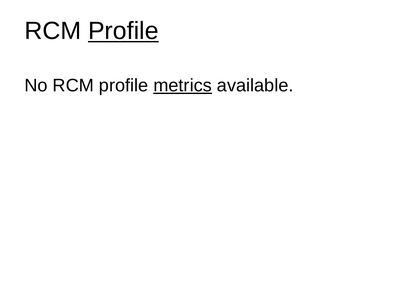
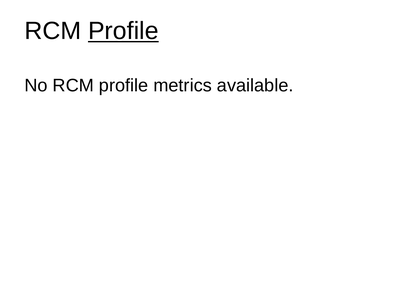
metrics underline: present -> none (183, 86)
